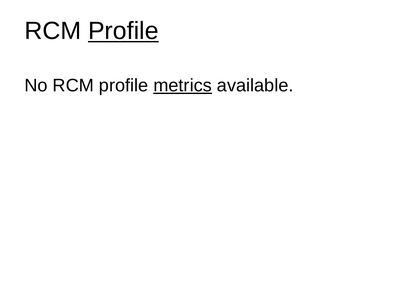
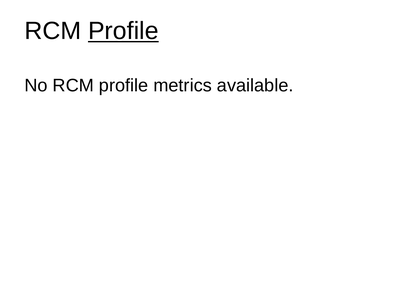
metrics underline: present -> none (183, 86)
